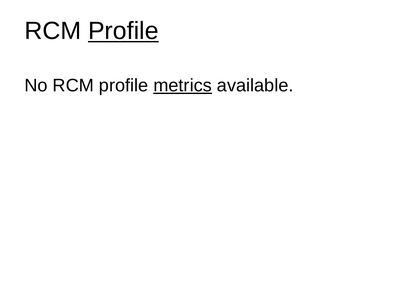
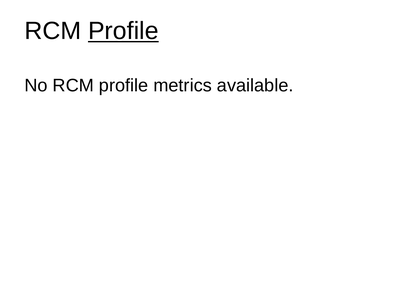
metrics underline: present -> none (183, 86)
